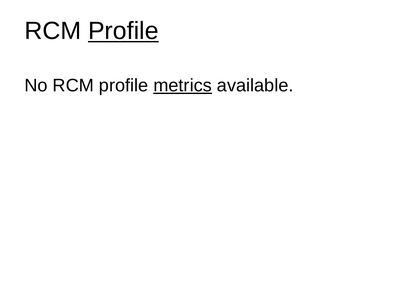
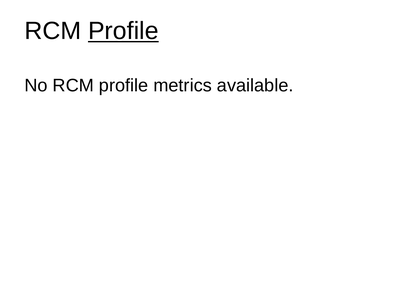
metrics underline: present -> none (183, 86)
